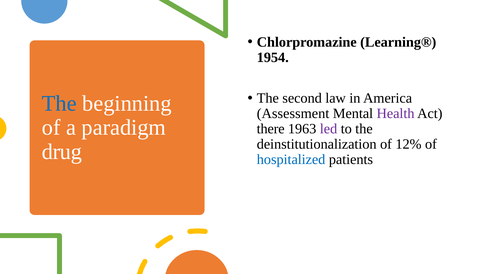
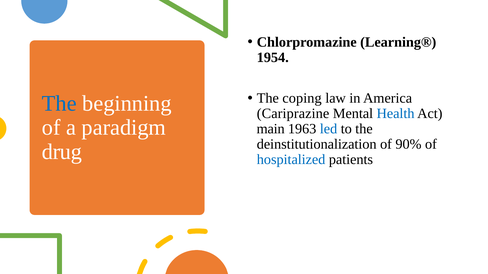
second: second -> coping (302, 98)
Assessment: Assessment -> Cariprazine (293, 114)
Health colour: purple -> blue (396, 114)
there: there -> main (271, 129)
led colour: purple -> blue (329, 129)
12%: 12% -> 90% (408, 144)
